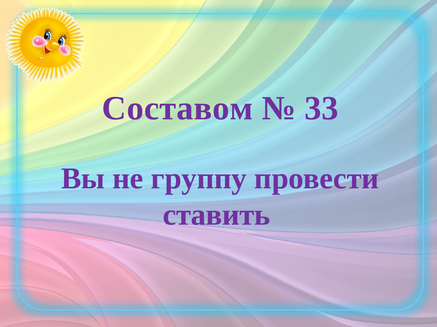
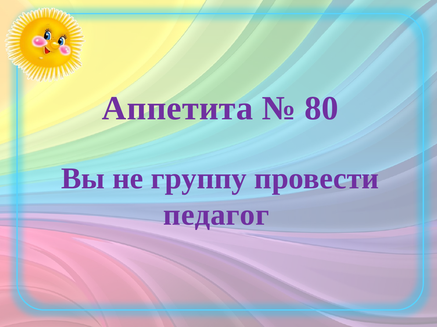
Составом: Составом -> Аппетита (177, 109)
33: 33 -> 80 (321, 109)
ставить: ставить -> педагог (216, 215)
